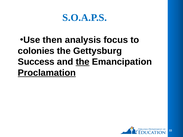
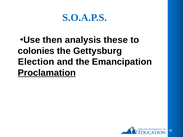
focus: focus -> these (116, 40)
Success: Success -> Election (36, 62)
the underline: present -> none (83, 62)
